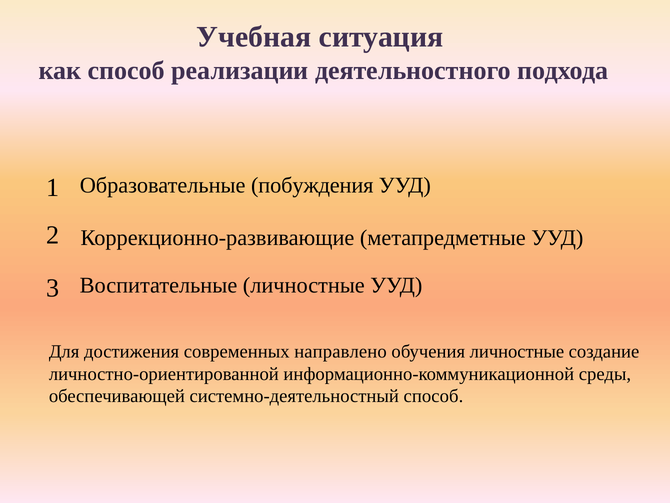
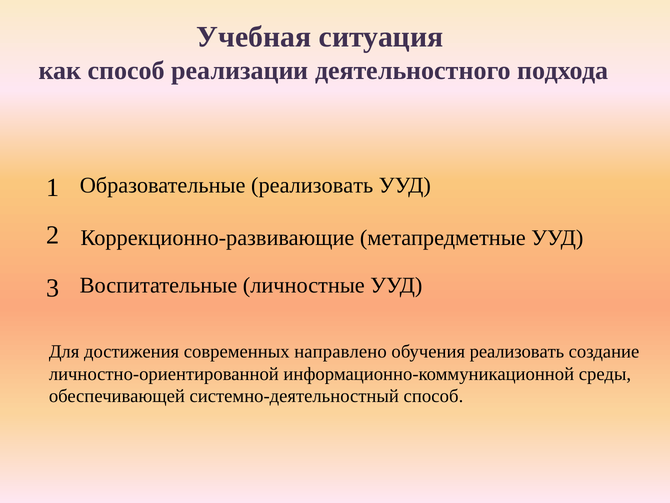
Образовательные побуждения: побуждения -> реализовать (312, 185)
обучения личностные: личностные -> реализовать (517, 351)
